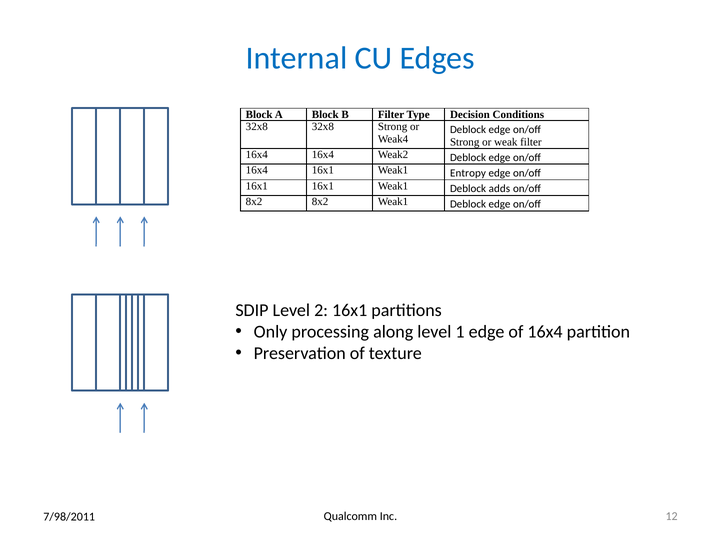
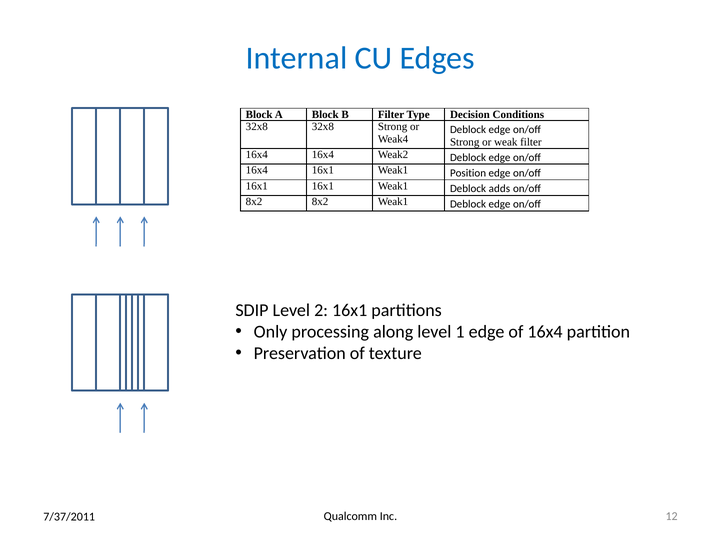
Entropy: Entropy -> Position (468, 173)
7/98/2011: 7/98/2011 -> 7/37/2011 (69, 516)
